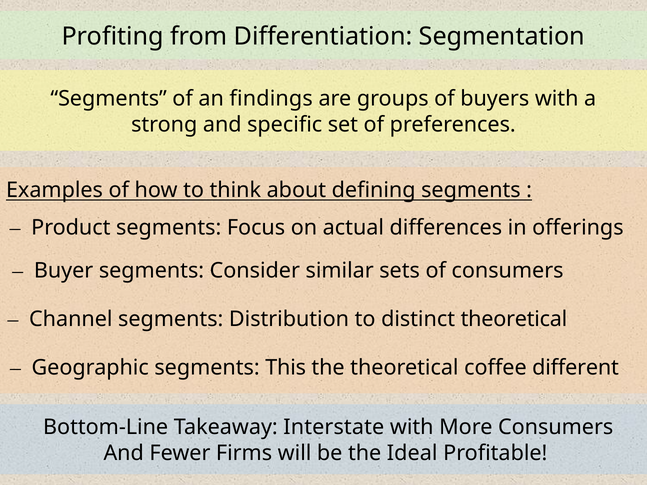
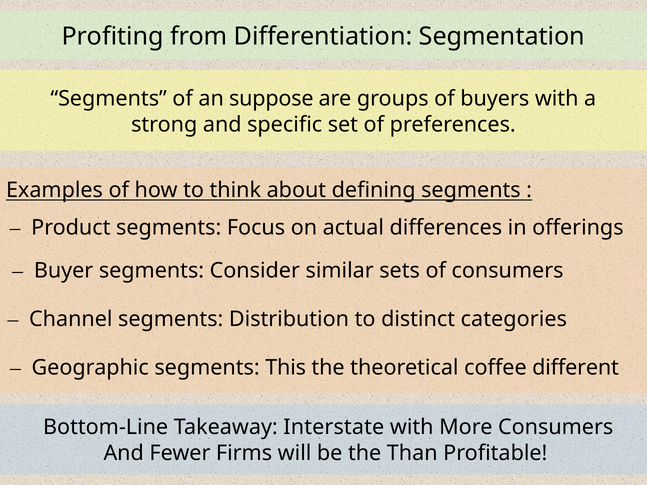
findings: findings -> suppose (271, 99)
distinct theoretical: theoretical -> categories (514, 320)
Ideal: Ideal -> Than (412, 453)
